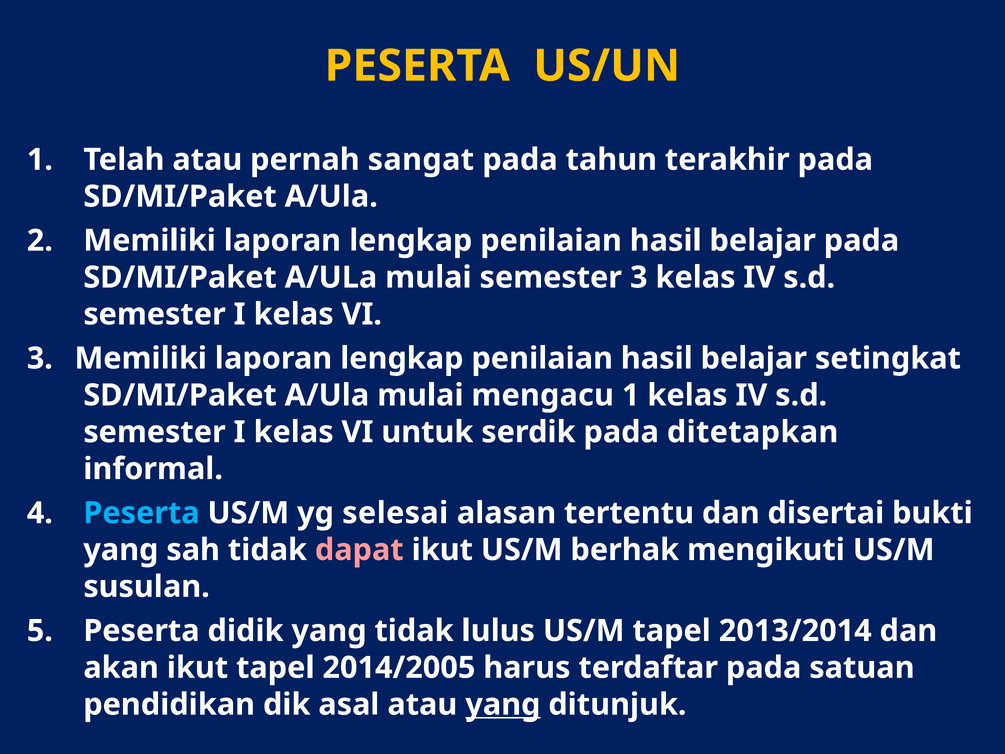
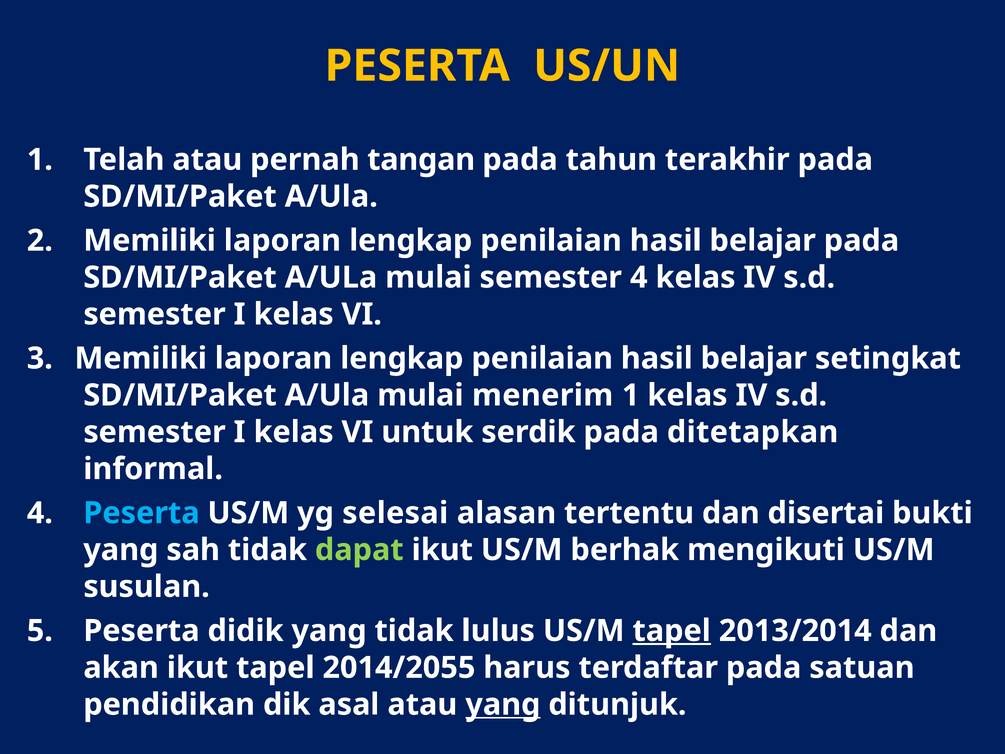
sangat: sangat -> tangan (421, 160)
semester 3: 3 -> 4 (639, 277)
mengacu: mengacu -> menerim (543, 395)
dapat colour: pink -> light green (359, 550)
tapel underline: none -> present (672, 631)
2014/2005: 2014/2005 -> 2014/2055 (399, 667)
